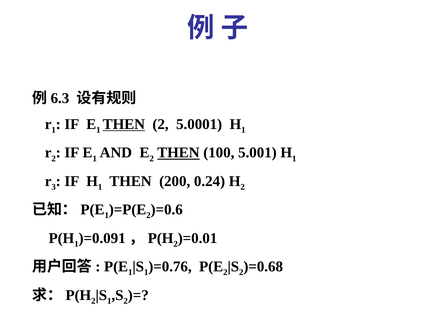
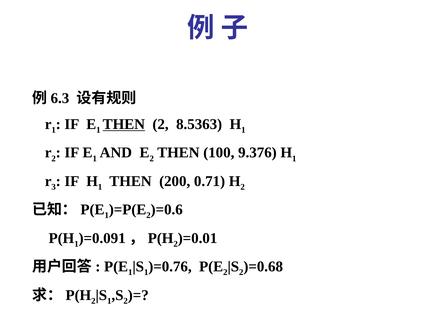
5.0001: 5.0001 -> 8.5363 (199, 124)
THEN underline: present -> none (178, 153)
5.001: 5.001 -> 9.376 (257, 153)
0.24: 0.24 -> 0.71 (210, 181)
